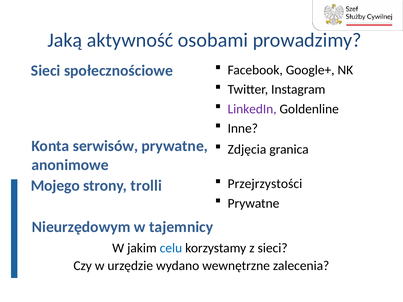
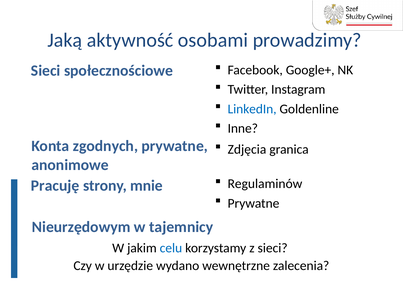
LinkedIn colour: purple -> blue (252, 109)
serwisów: serwisów -> zgodnych (105, 146)
Mojego: Mojego -> Pracuję (55, 186)
trolli: trolli -> mnie (146, 186)
Przejrzystości: Przejrzystości -> Regulaminów (265, 184)
